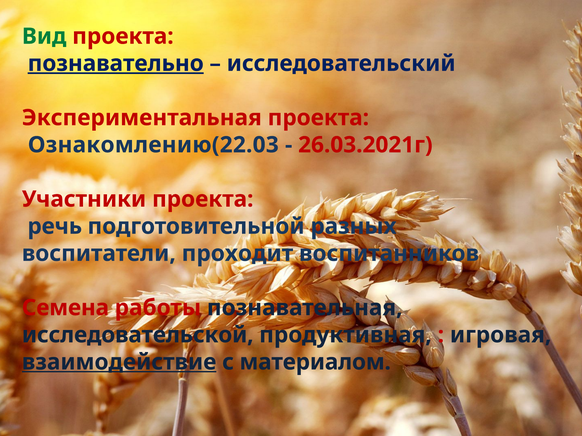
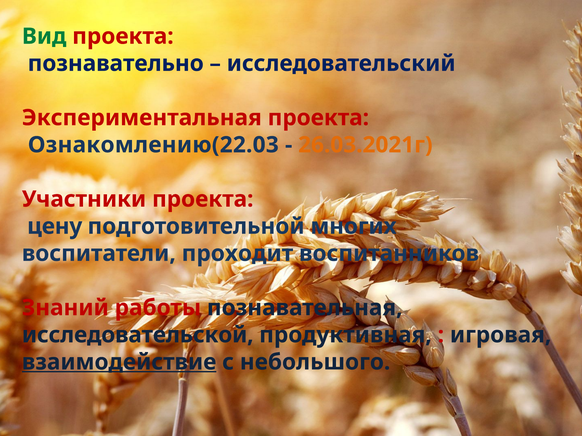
познавательно underline: present -> none (116, 64)
26.03.2021г colour: red -> orange (365, 145)
речь: речь -> цену (55, 227)
разных: разных -> многих (354, 227)
Семена: Семена -> Знаний (65, 308)
материалом: материалом -> небольшого (315, 362)
